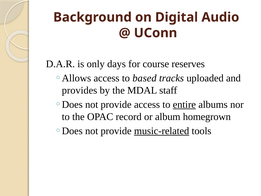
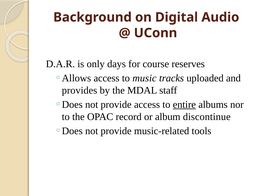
based: based -> music (145, 78)
homegrown: homegrown -> discontinue (207, 117)
music-related underline: present -> none (162, 131)
